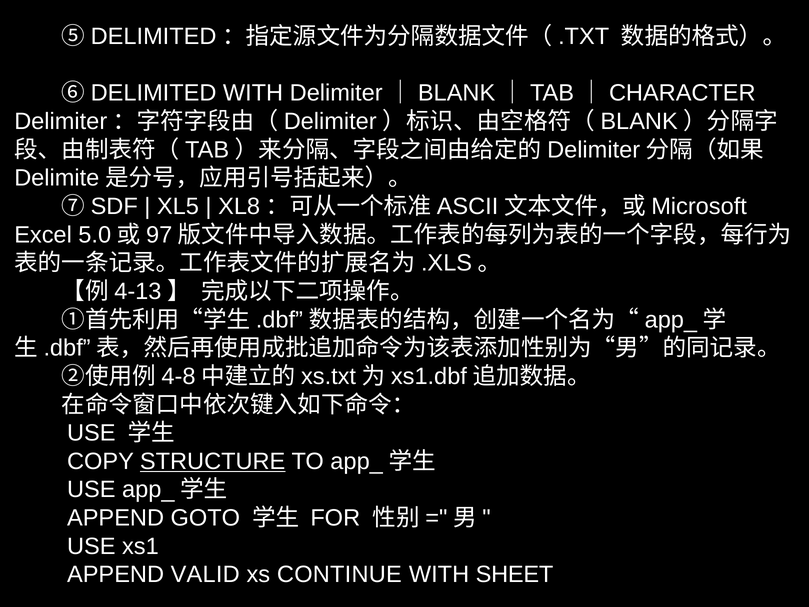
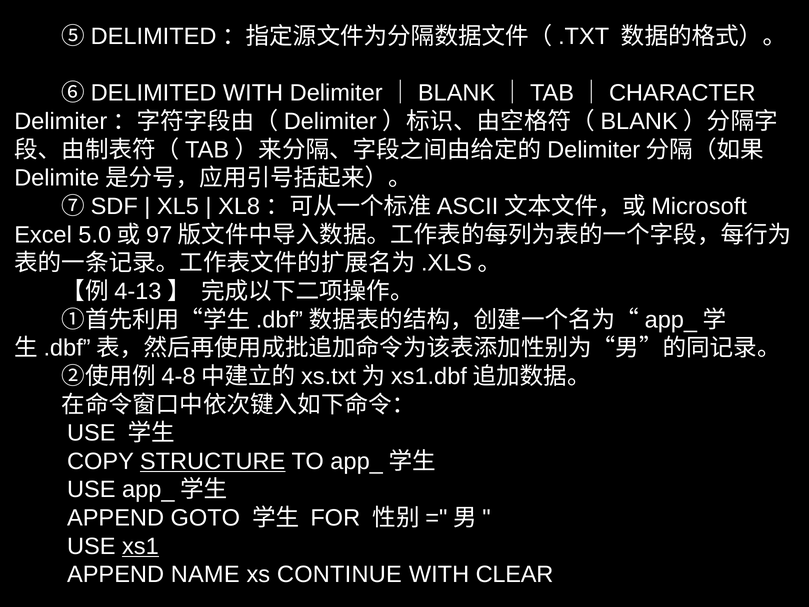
xs1 underline: none -> present (140, 546)
VALID: VALID -> NAME (205, 574)
SHEET: SHEET -> CLEAR (514, 574)
